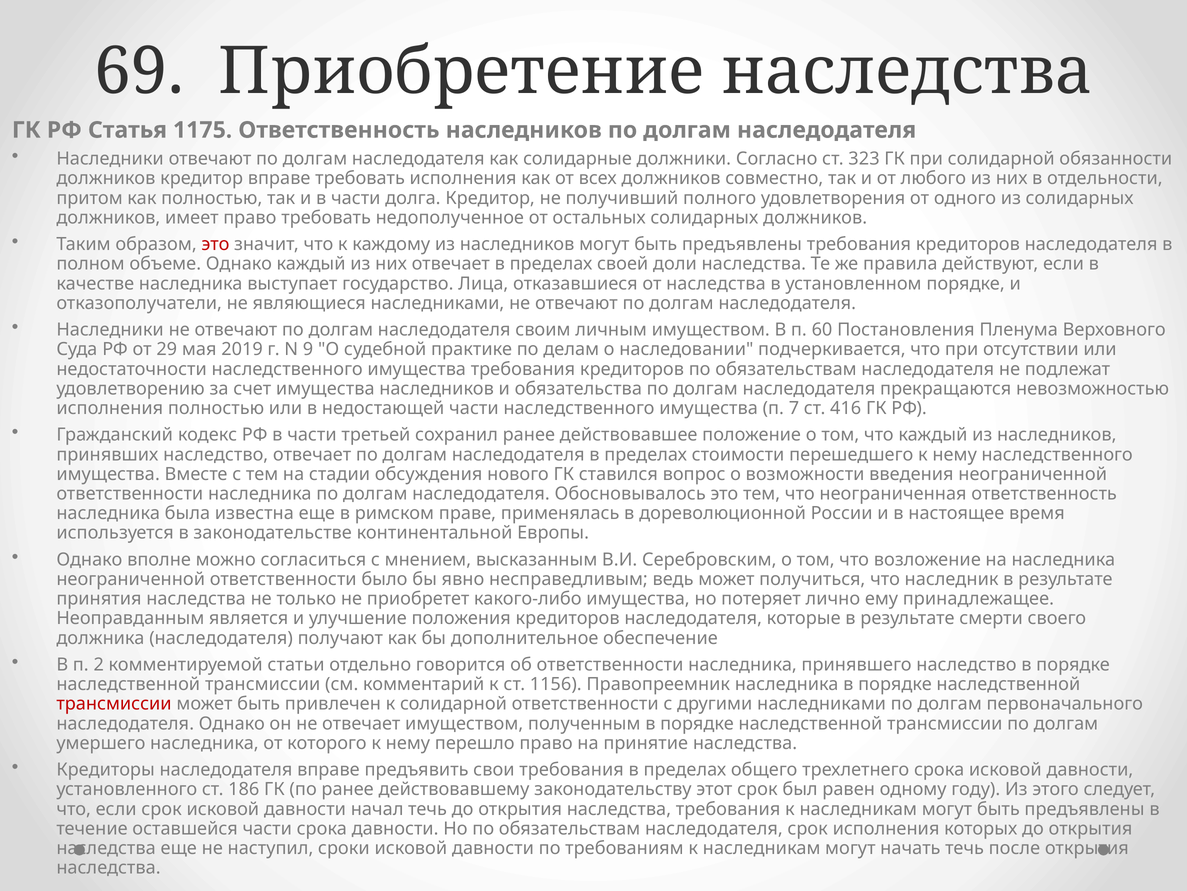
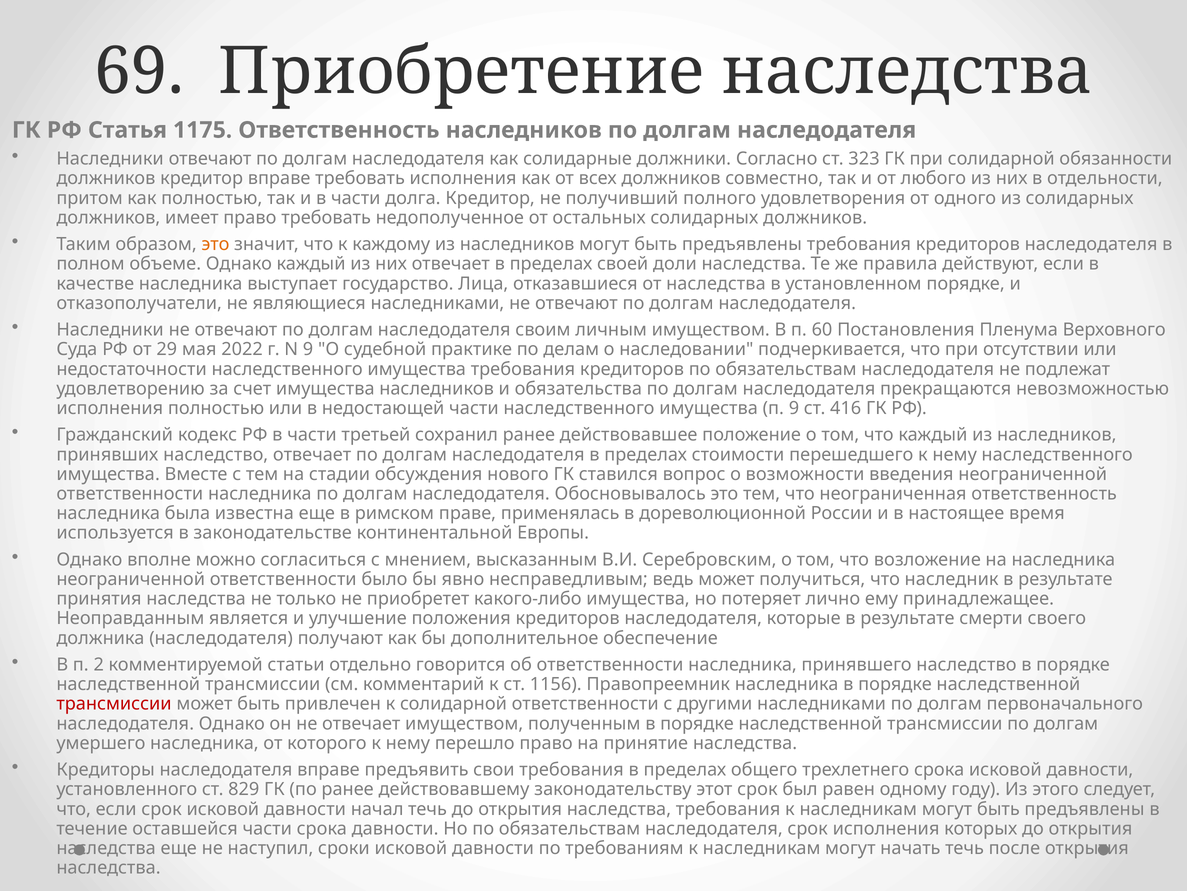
это colour: red -> orange (215, 244)
2019: 2019 -> 2022 (242, 349)
п 7: 7 -> 9 (794, 408)
186: 186 -> 829 (244, 789)
